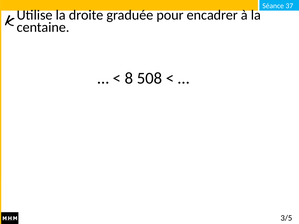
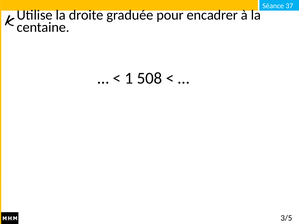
8: 8 -> 1 (129, 78)
